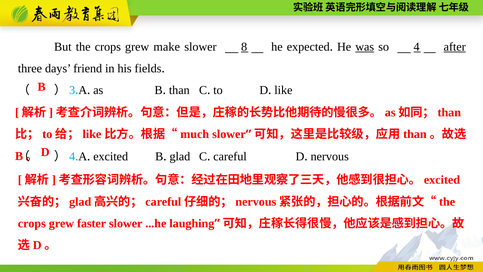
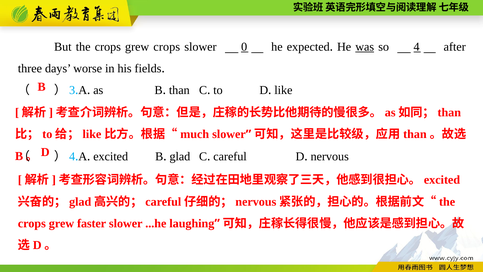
grew make: make -> crops (167, 47)
8: 8 -> 0 (244, 47)
after underline: present -> none (455, 47)
friend: friend -> worse (88, 68)
